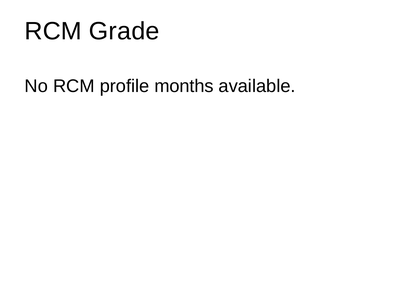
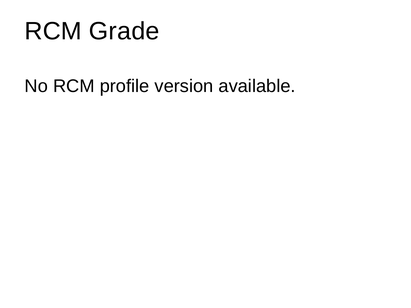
months: months -> version (184, 86)
